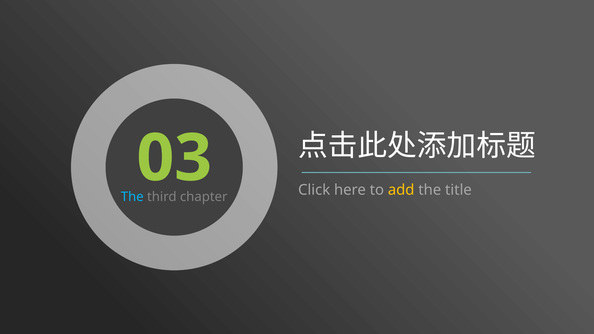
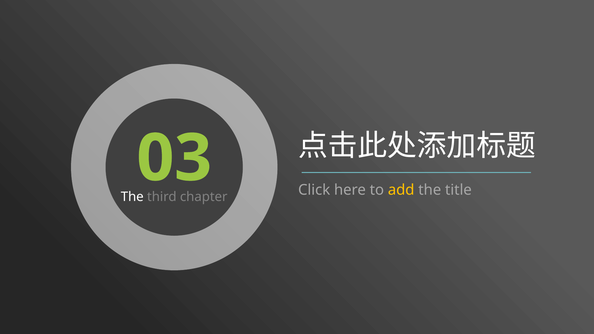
The colour: light blue -> white (132, 197)
